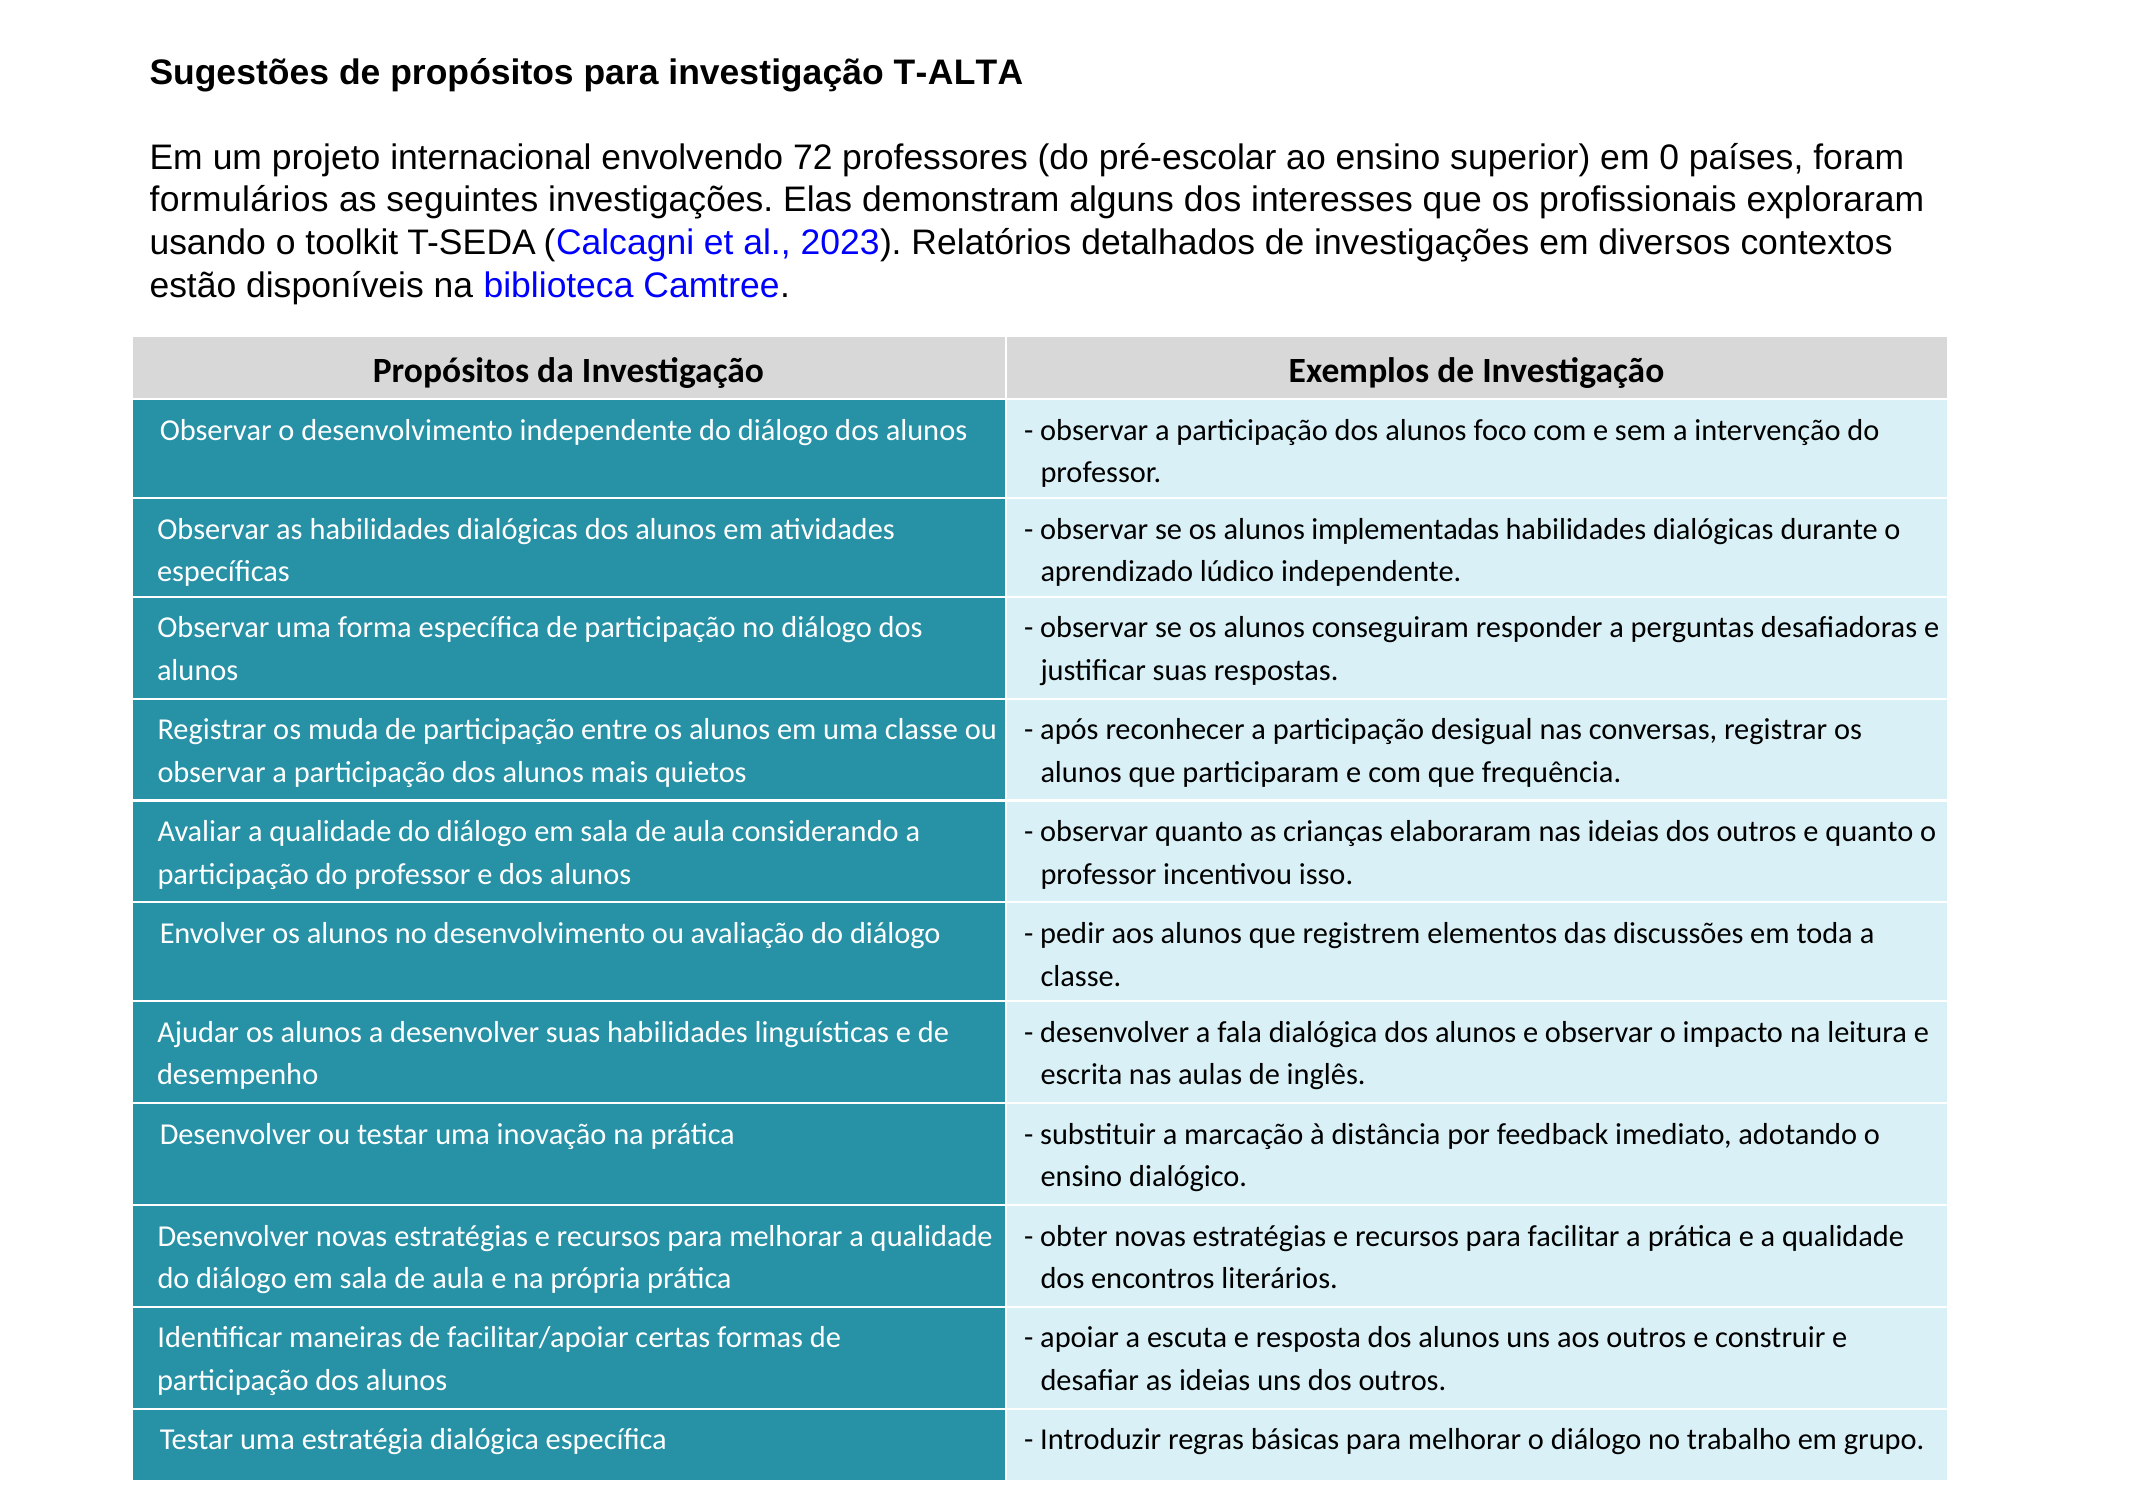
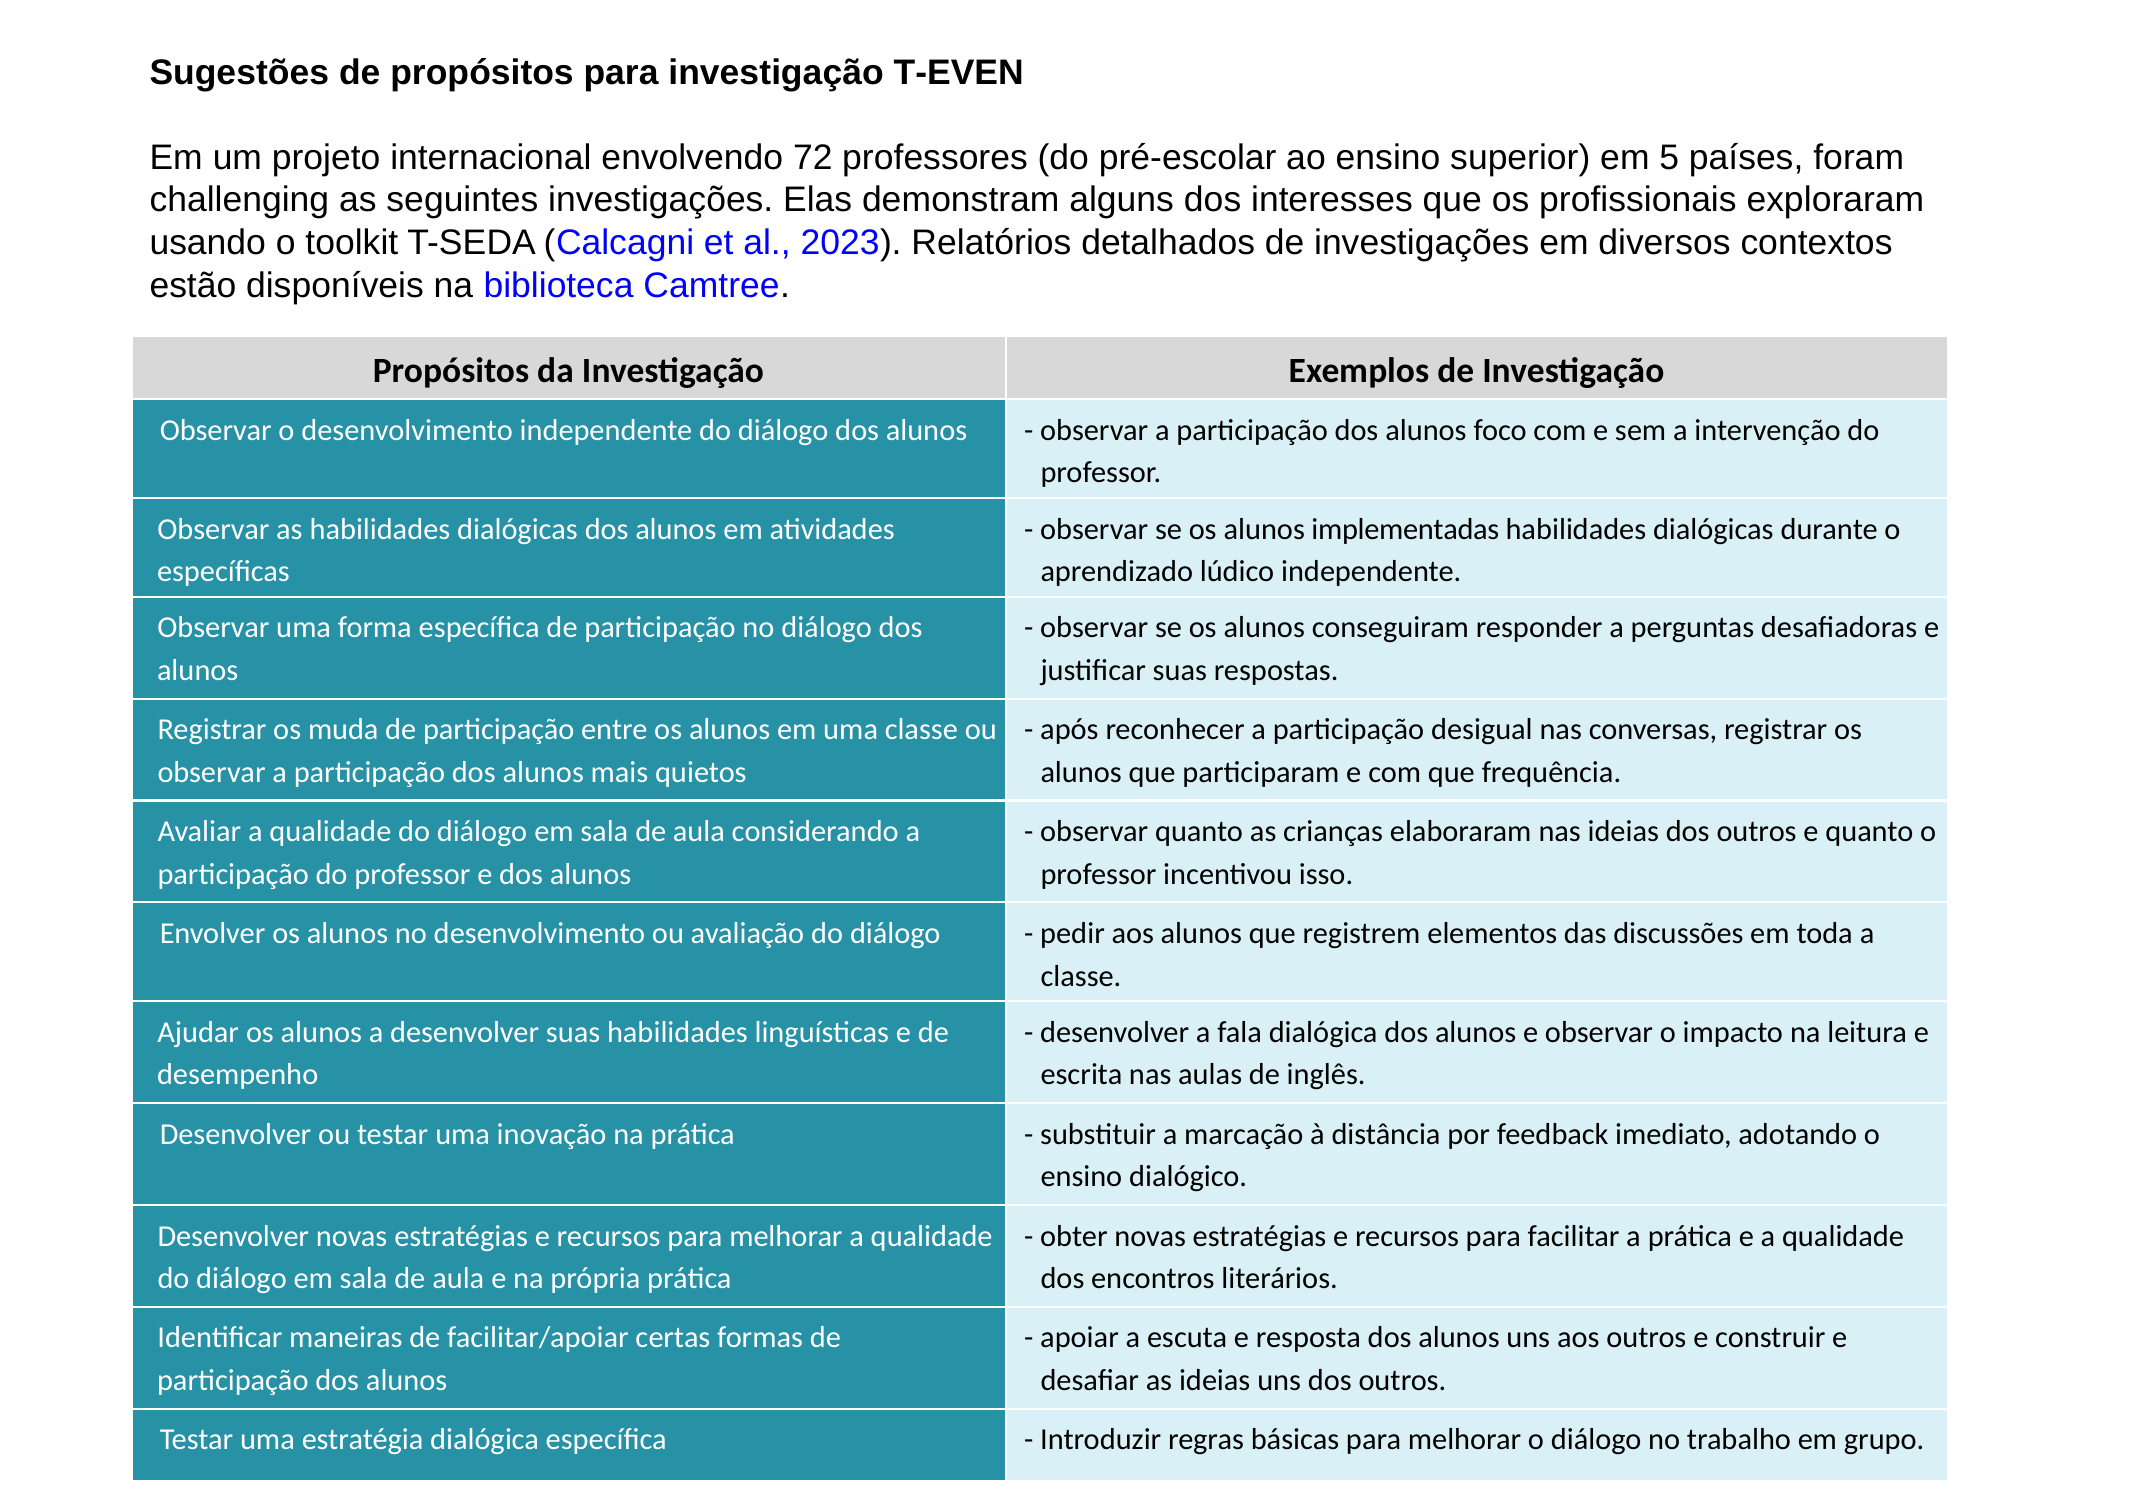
T-ALTA: T-ALTA -> T-EVEN (959, 73)
0: 0 -> 5 (1669, 158)
formulários: formulários -> challenging (239, 200)
